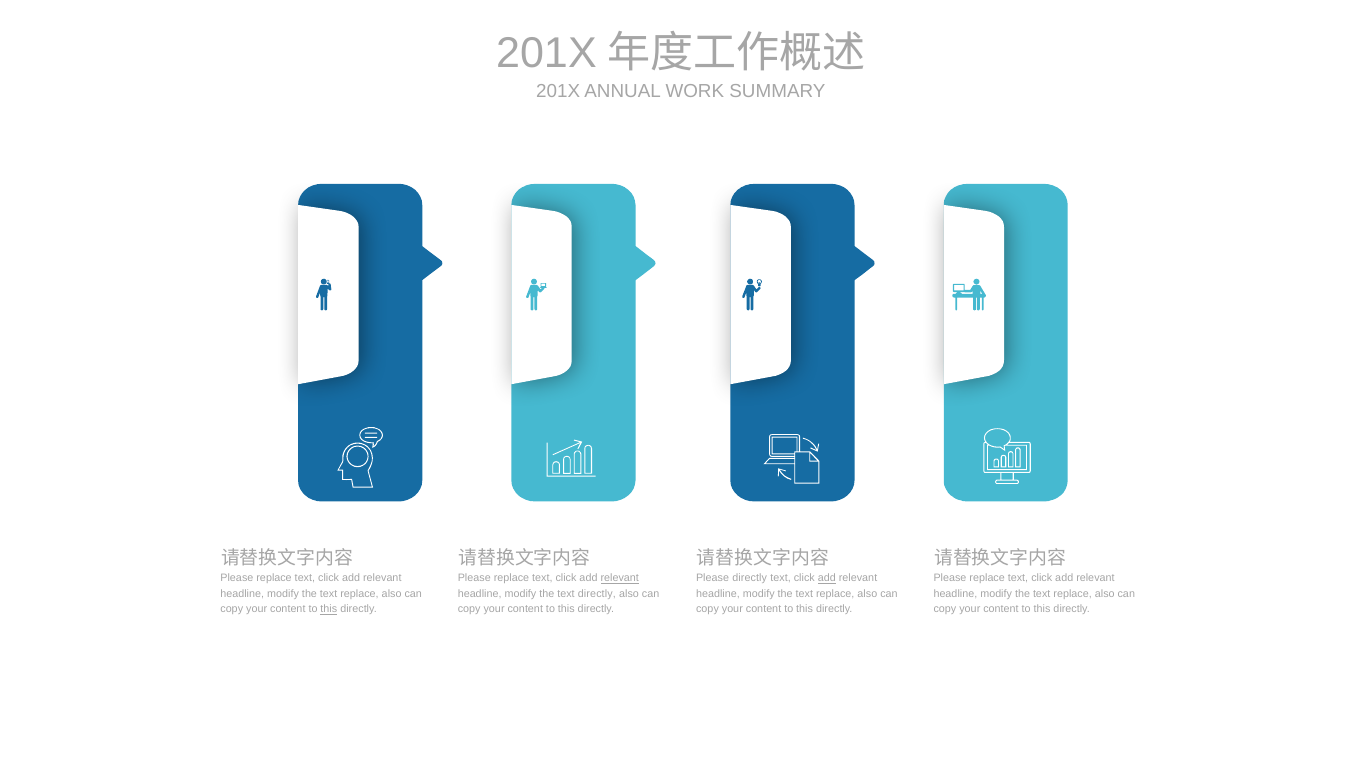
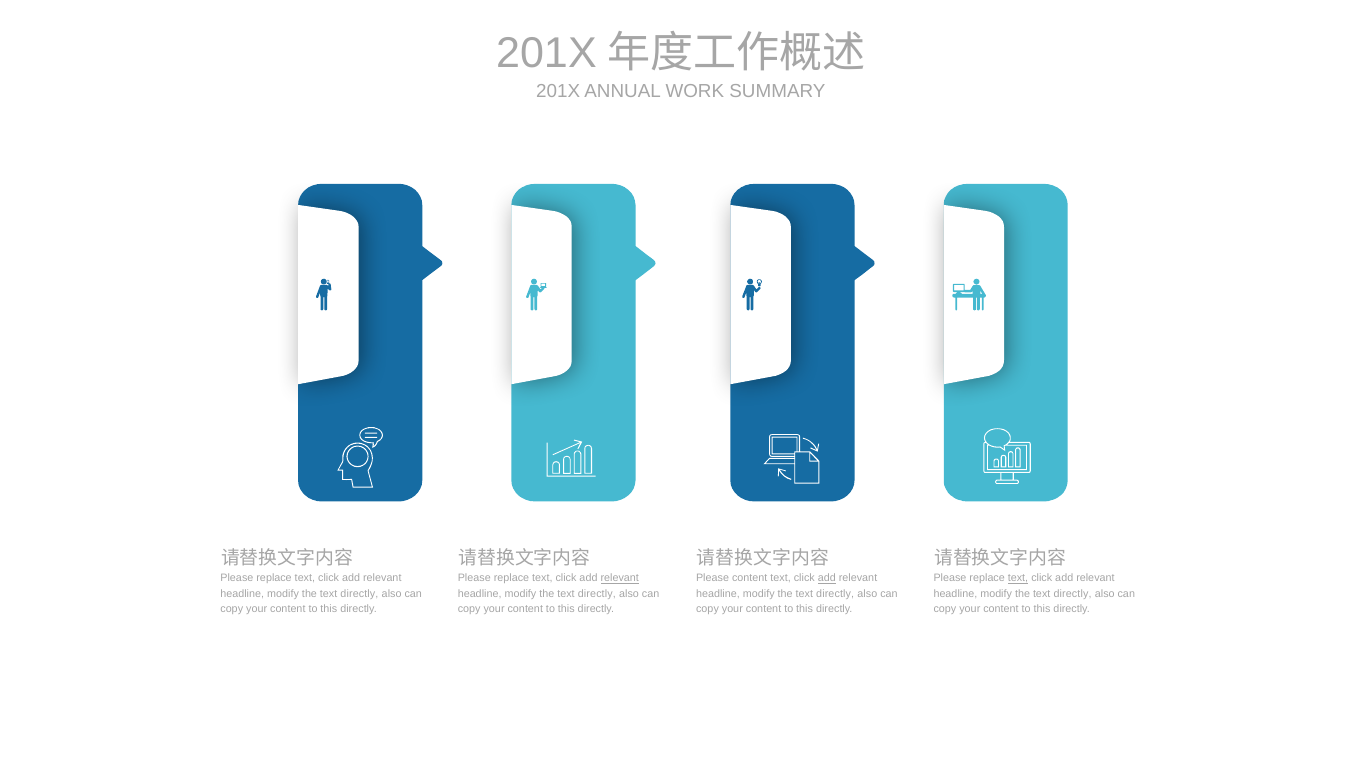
Please directly: directly -> content (750, 578)
text underline: none -> present (1018, 578)
replace: replace -> directly (359, 594)
replace: replace -> directly (835, 594)
replace: replace -> directly (1073, 594)
this underline: present -> none (329, 609)
